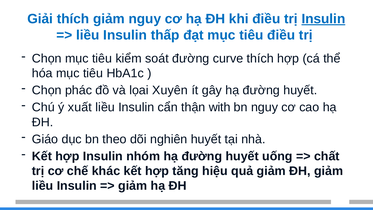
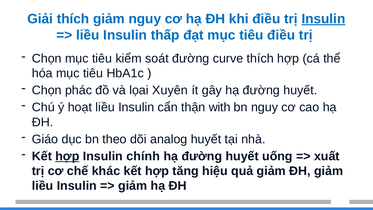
xuất: xuất -> hoạt (80, 107)
nghiên: nghiên -> analog (169, 139)
hợp underline: none -> present (67, 156)
nhóm: nhóm -> chính (143, 156)
chất: chất -> xuất (327, 156)
